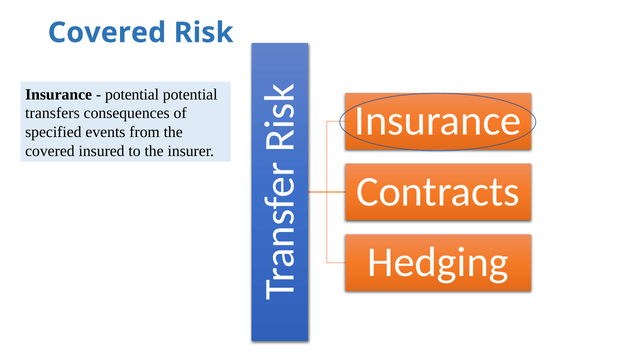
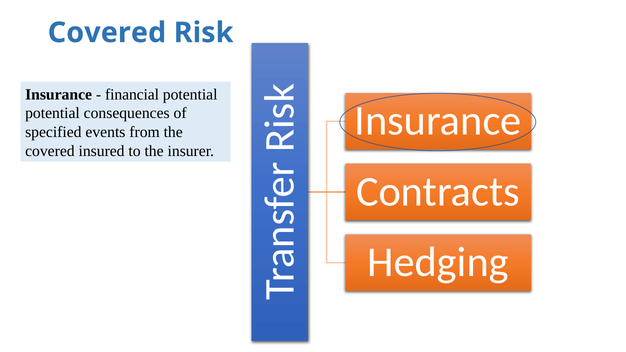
potential: potential -> financial (132, 95)
transfers: transfers -> potential (52, 113)
